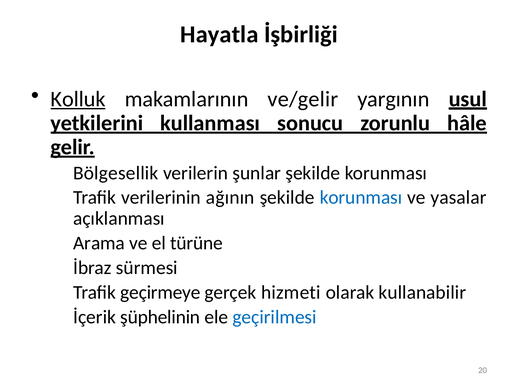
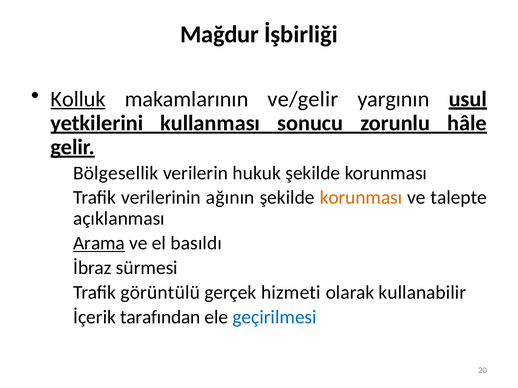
Hayatla: Hayatla -> Mağdur (219, 34)
şunlar: şunlar -> hukuk (257, 173)
korunması colour: blue -> orange (361, 198)
yasalar: yasalar -> talepte (459, 198)
Arama underline: none -> present (99, 243)
türüne: türüne -> basıldı (196, 243)
geçirmeye: geçirmeye -> görüntülü (160, 293)
şüphelinin: şüphelinin -> tarafından (160, 317)
